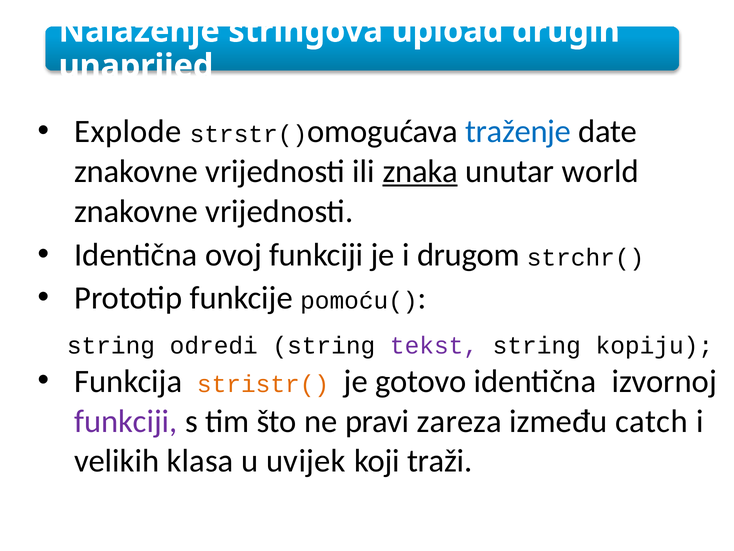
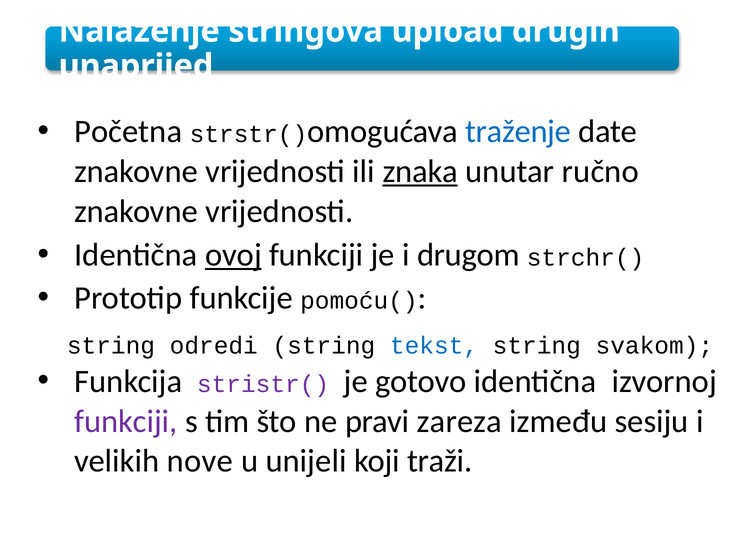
Explode: Explode -> Početna (128, 131)
world: world -> ručno (600, 171)
ovoj underline: none -> present (234, 255)
tekst colour: purple -> blue (434, 345)
kopiju: kopiju -> svakom (654, 345)
stristr( colour: orange -> purple (263, 384)
catch: catch -> sesiju (652, 421)
klasa: klasa -> nove (200, 461)
uvijek: uvijek -> unijeli (306, 461)
